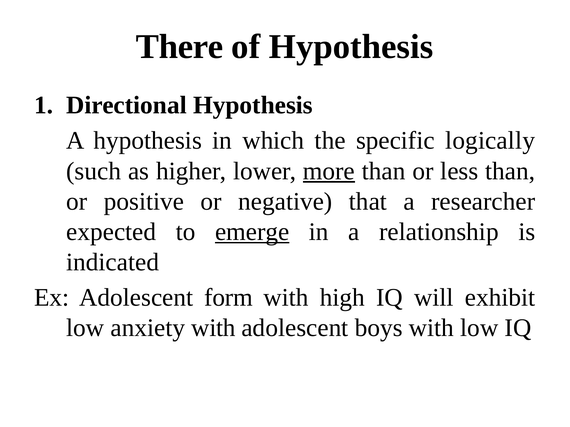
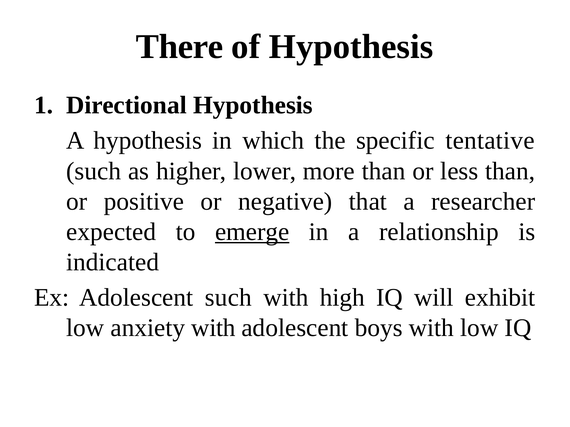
logically: logically -> tentative (490, 141)
more underline: present -> none (329, 171)
Adolescent form: form -> such (228, 298)
